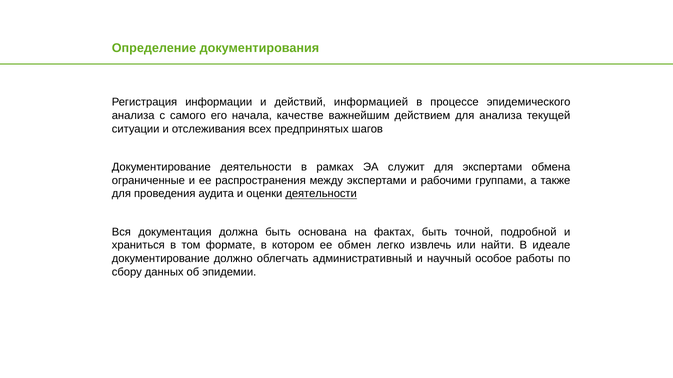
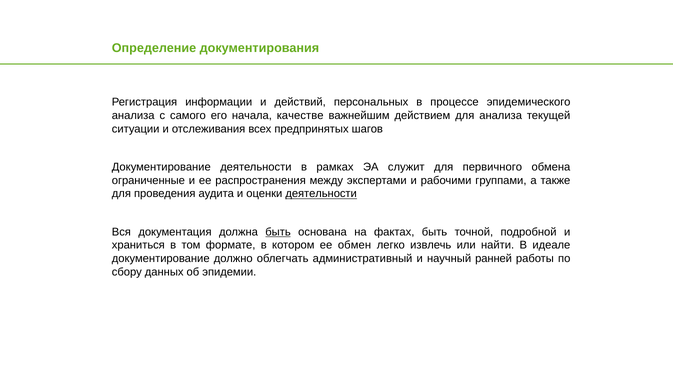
информацией: информацией -> персональных (371, 102)
для экспертами: экспертами -> первичного (492, 167)
быть underline: none -> present (278, 232)
особое: особое -> ранней (494, 259)
